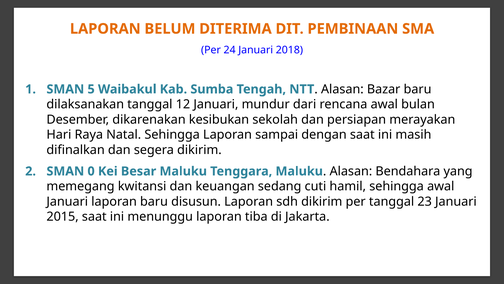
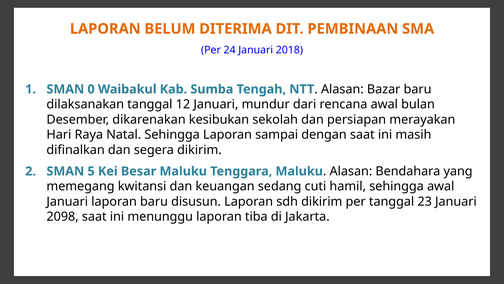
5: 5 -> 0 (91, 89)
0: 0 -> 5 (91, 171)
2015: 2015 -> 2098 (63, 216)
